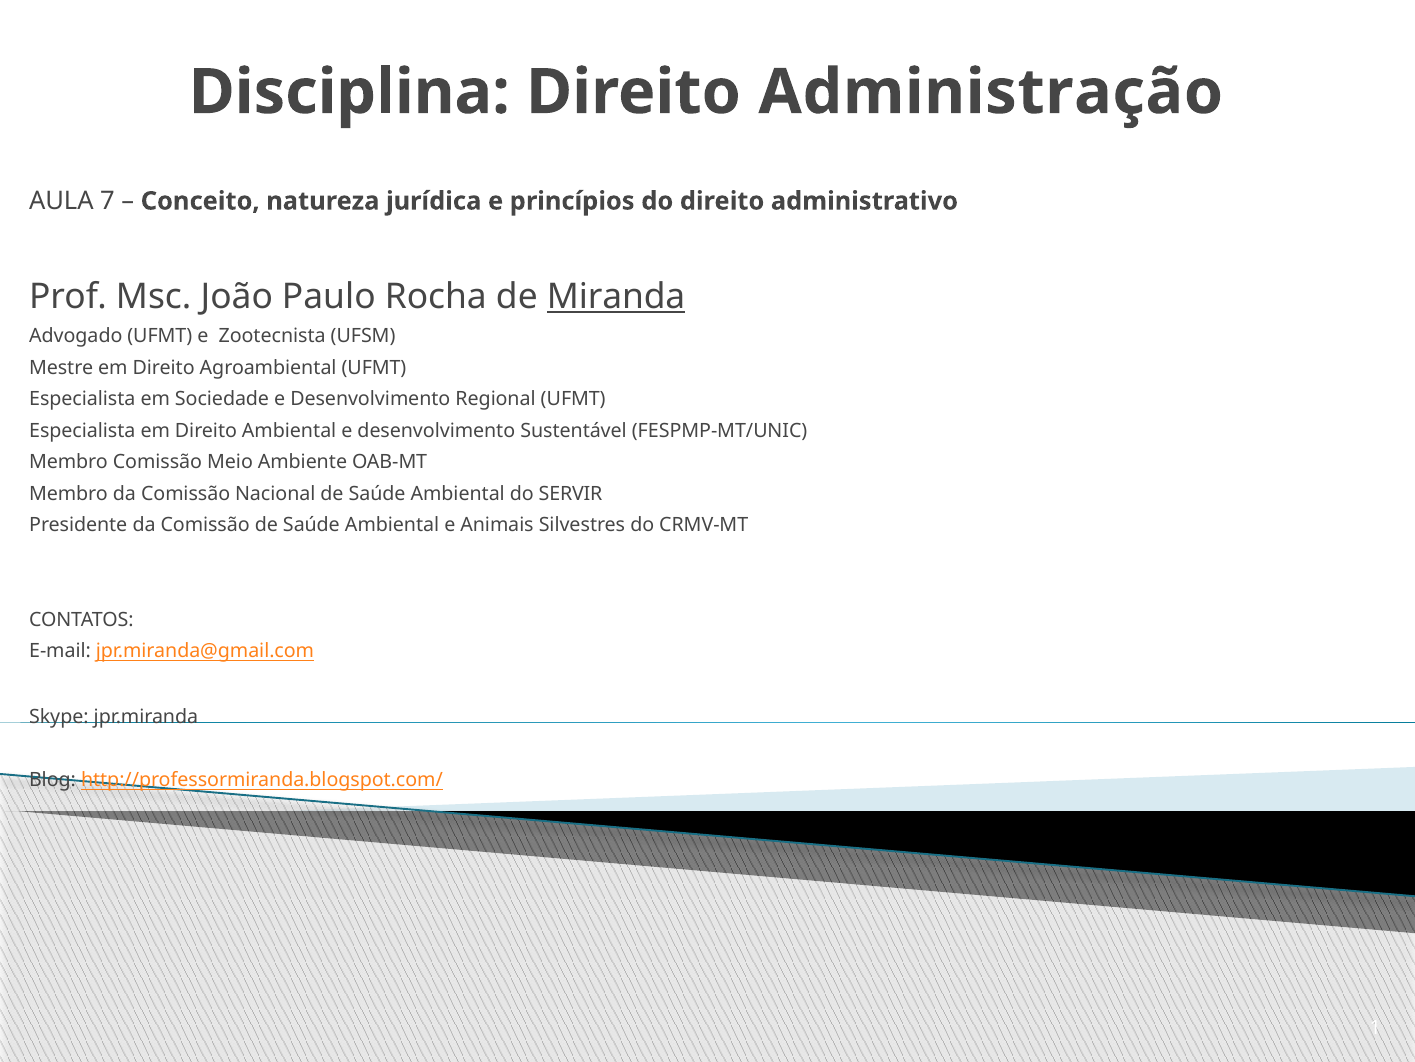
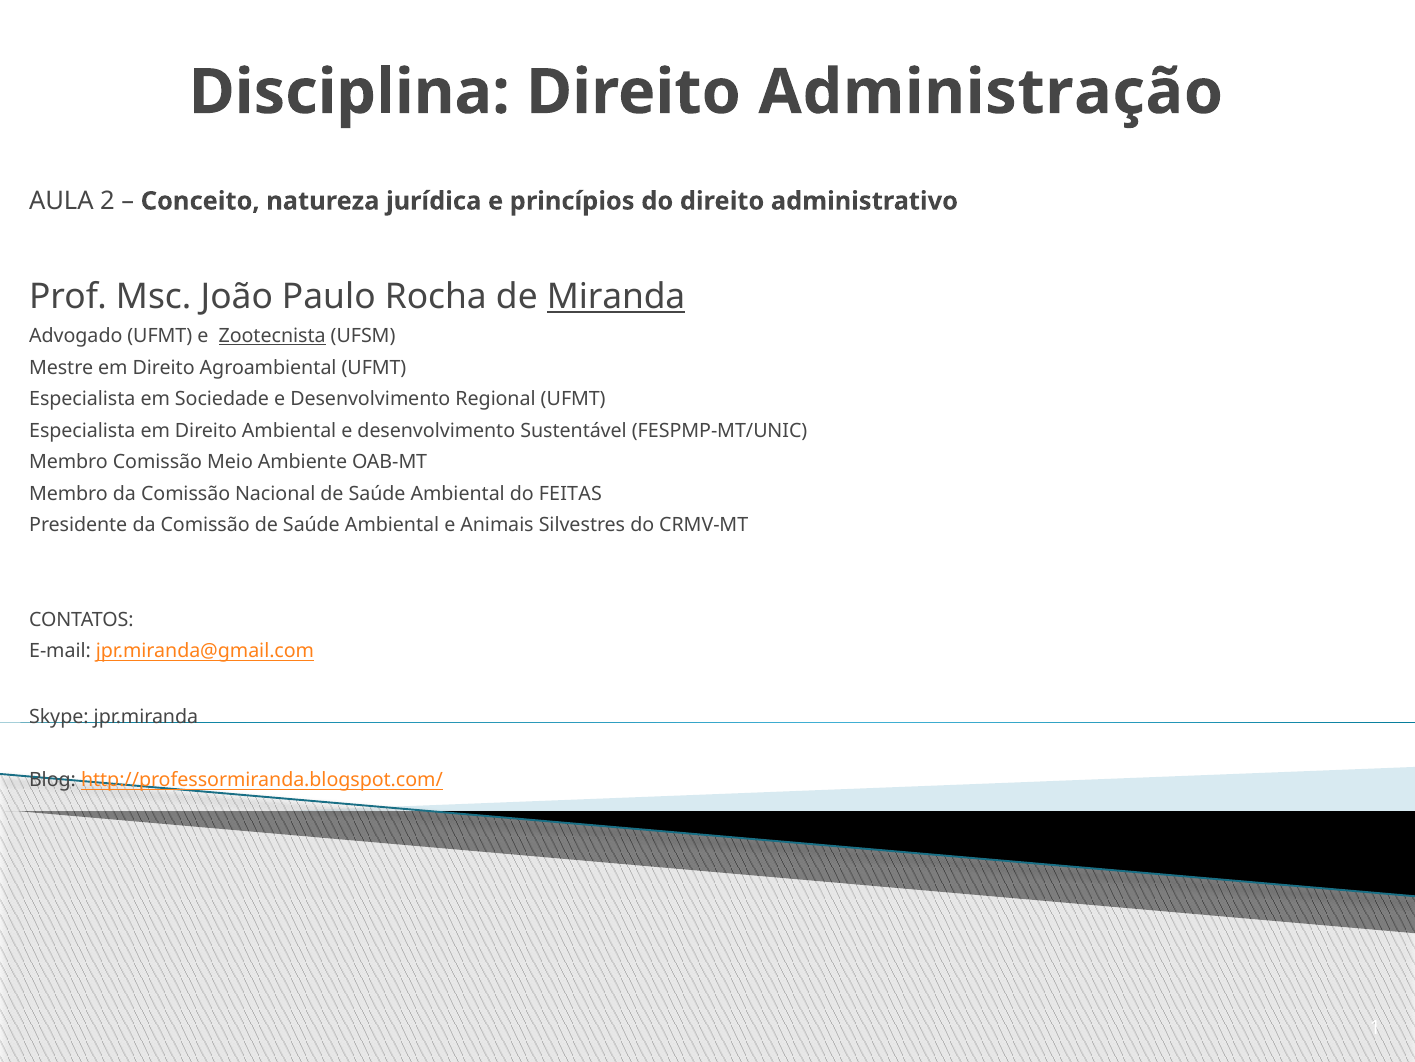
7: 7 -> 2 (108, 201)
Zootecnista underline: none -> present (272, 336)
SERVIR: SERVIR -> FEITAS (570, 494)
